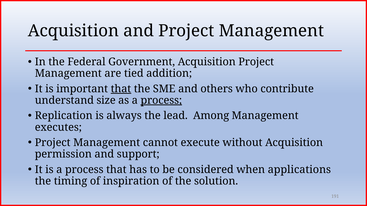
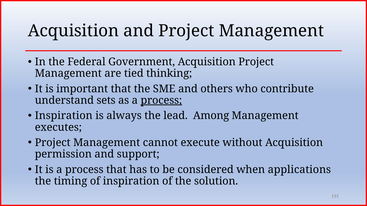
addition: addition -> thinking (169, 74)
that underline: present -> none (121, 89)
size: size -> sets (106, 101)
Replication: Replication -> Inspiration (64, 116)
